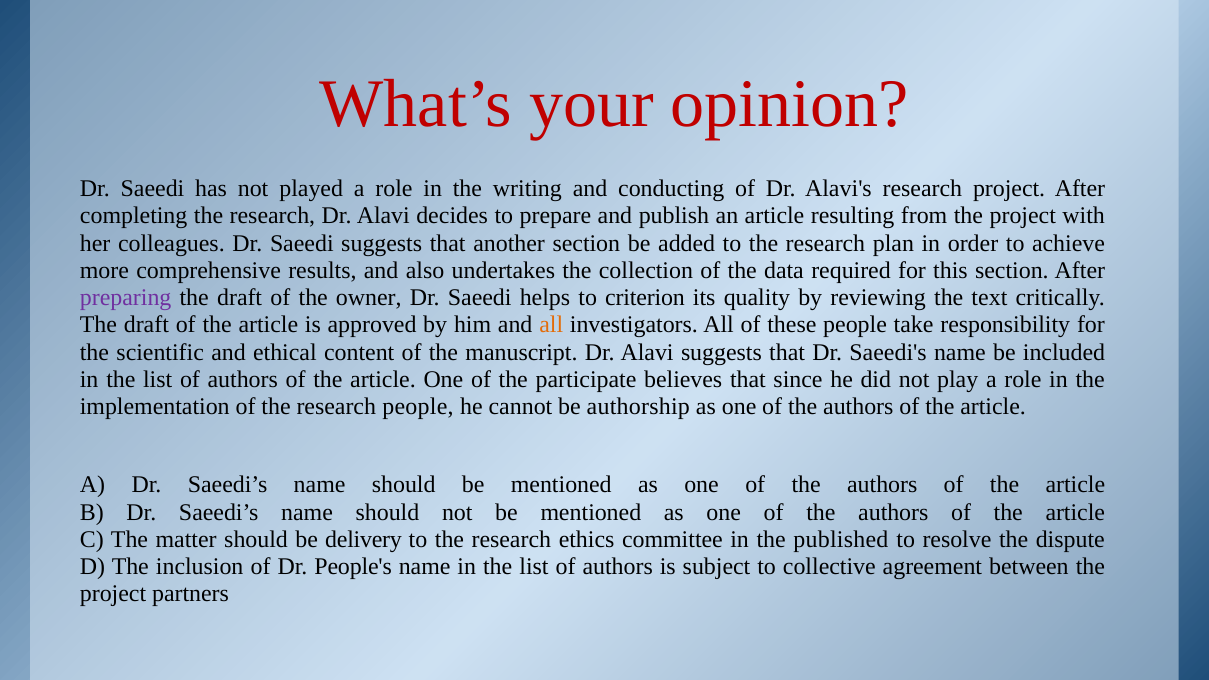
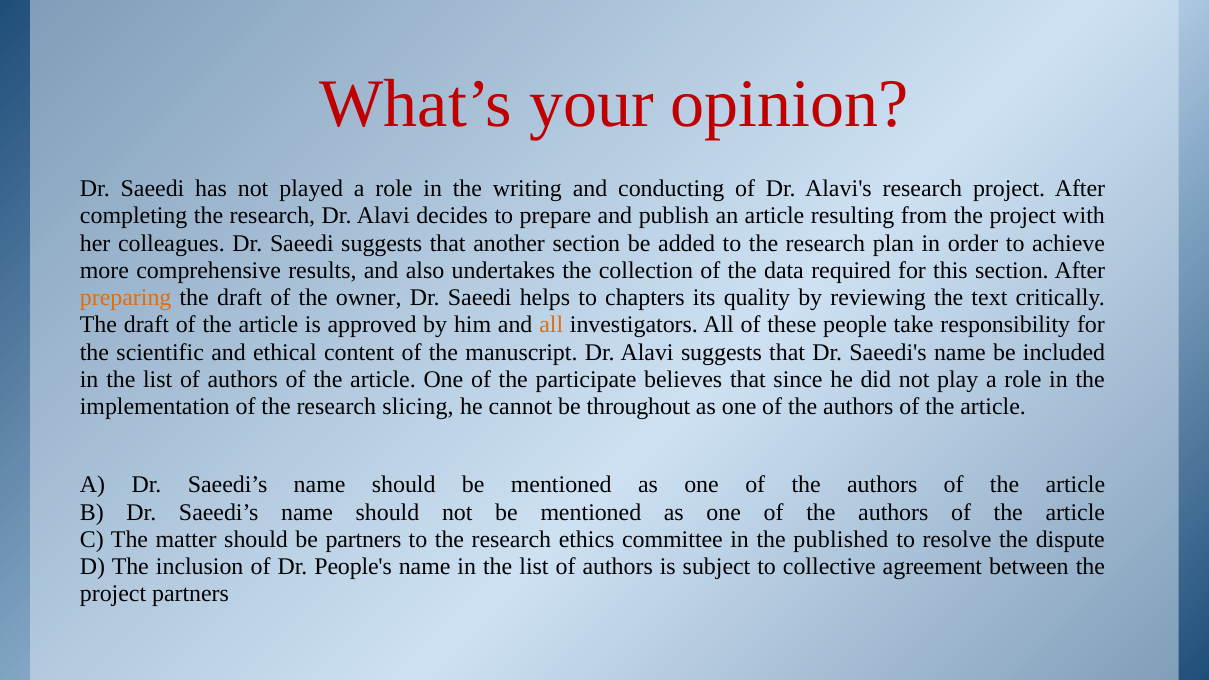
preparing colour: purple -> orange (126, 298)
criterion: criterion -> chapters (645, 298)
research people: people -> slicing (418, 407)
authorship: authorship -> throughout (638, 407)
be delivery: delivery -> partners (363, 540)
